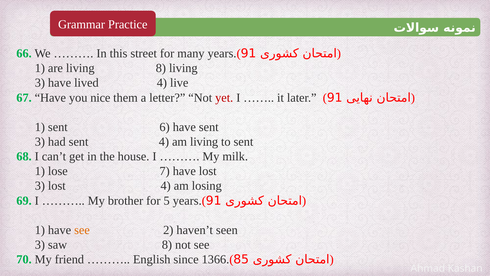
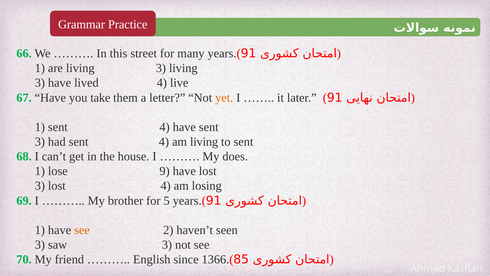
are living 8: 8 -> 3 (161, 68)
nice: nice -> take (100, 97)
yet colour: red -> orange (224, 97)
1 sent 6: 6 -> 4 (165, 127)
milk: milk -> does (235, 156)
7: 7 -> 9 (165, 171)
saw 8: 8 -> 3 (167, 244)
